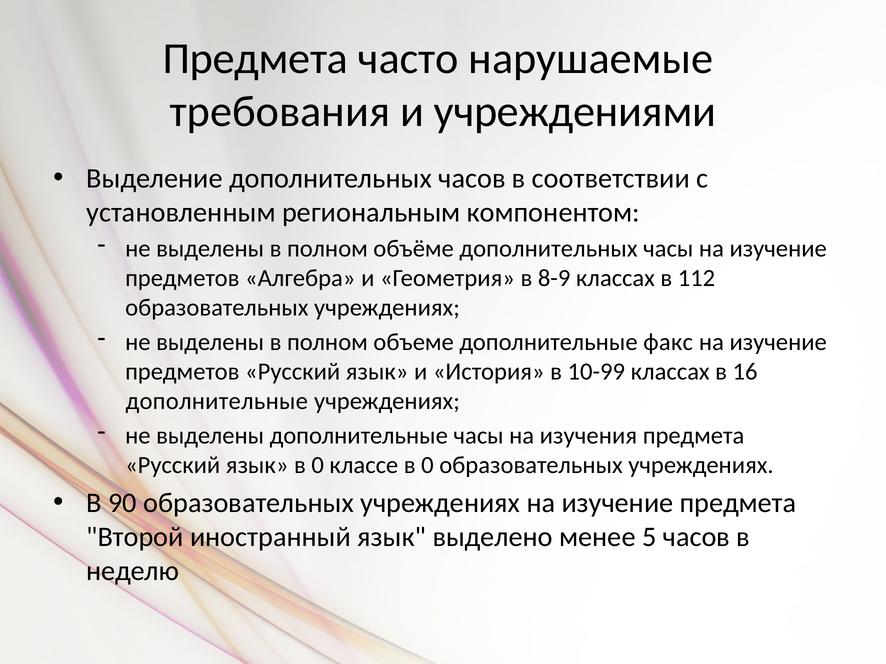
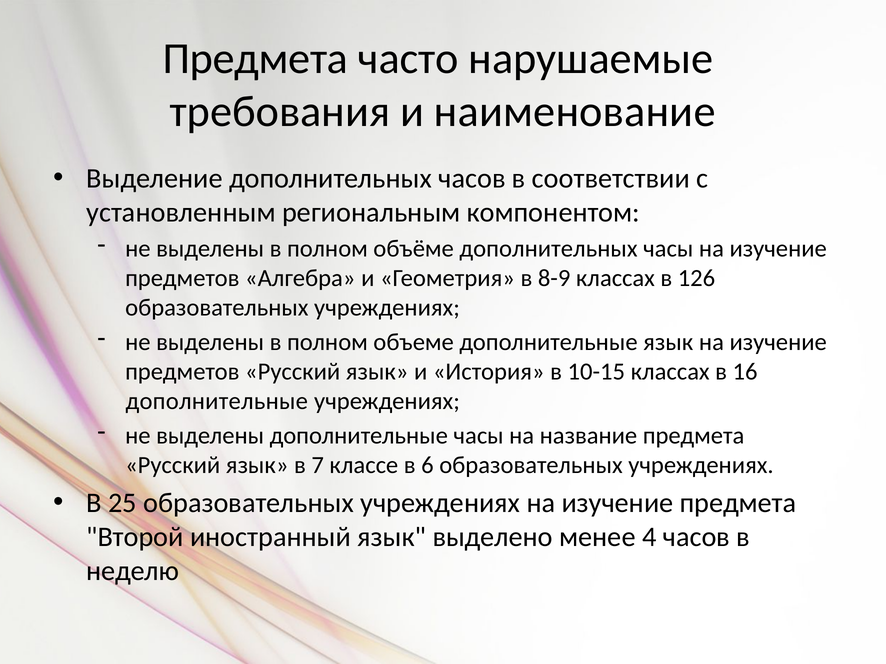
учреждениями: учреждениями -> наименование (575, 112)
112: 112 -> 126 (696, 278)
дополнительные факс: факс -> язык (668, 342)
10-99: 10-99 -> 10-15 (596, 372)
изучения: изучения -> название (588, 436)
язык в 0: 0 -> 7 (318, 465)
классе в 0: 0 -> 6 (427, 465)
90: 90 -> 25 (122, 503)
5: 5 -> 4 (649, 537)
